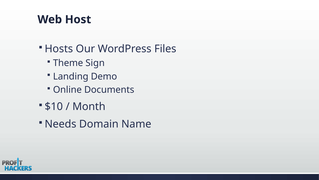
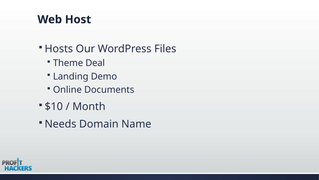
Sign: Sign -> Deal (95, 63)
